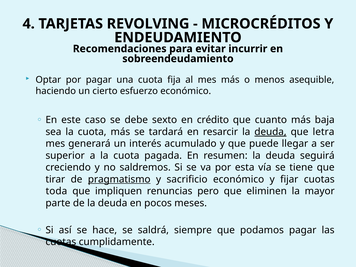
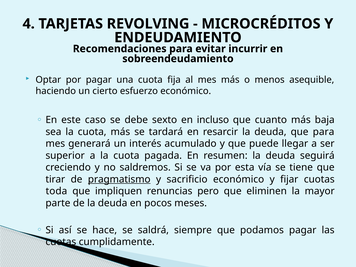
crédito: crédito -> incluso (213, 120)
deuda underline: present -> none (270, 132)
que letra: letra -> para (324, 132)
